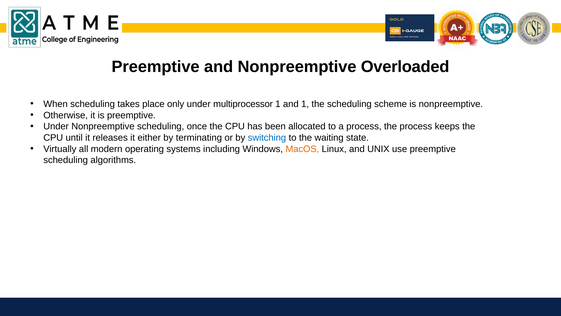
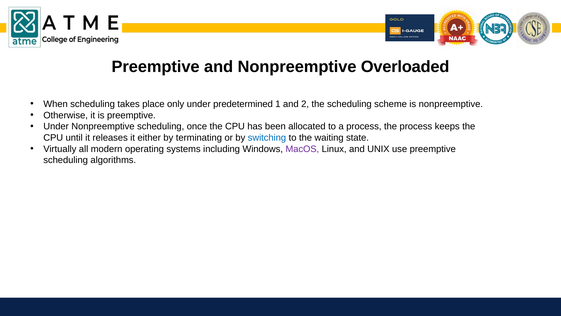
multiprocessor: multiprocessor -> predetermined (243, 104)
and 1: 1 -> 2 (305, 104)
MacOS colour: orange -> purple (302, 149)
